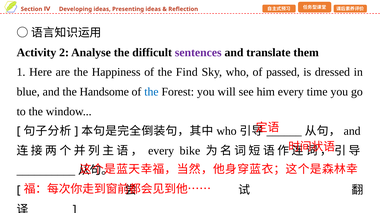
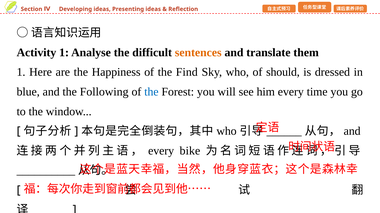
Activity 2: 2 -> 1 (64, 53)
sentences colour: purple -> orange (198, 53)
passed: passed -> should (283, 72)
Handsome: Handsome -> Following (104, 92)
